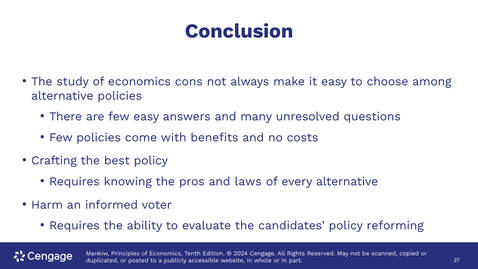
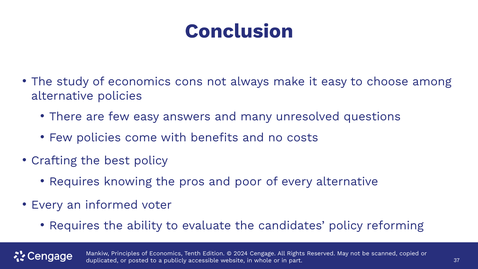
laws: laws -> poor (248, 181)
Harm: Harm -> Every (47, 205)
